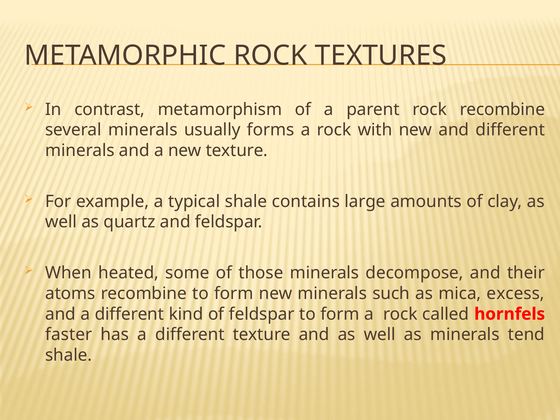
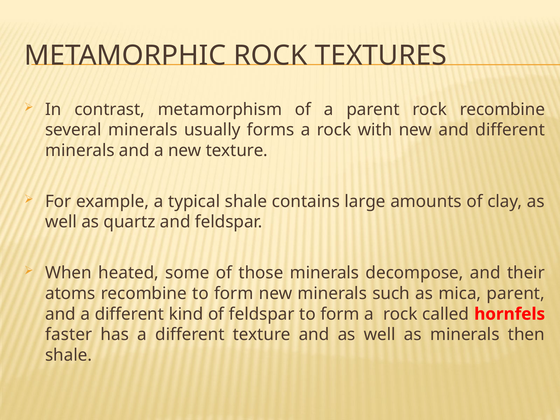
mica excess: excess -> parent (516, 294)
tend: tend -> then (526, 335)
